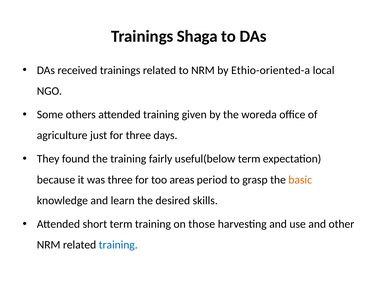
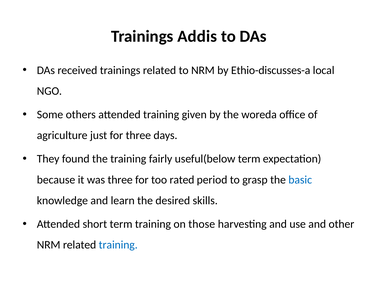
Shaga: Shaga -> Addis (197, 36)
Ethio-oriented-a: Ethio-oriented-a -> Ethio-discusses-a (271, 70)
areas: areas -> rated (182, 179)
basic colour: orange -> blue (300, 179)
